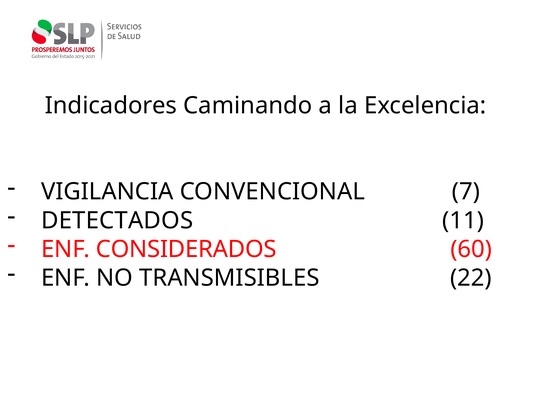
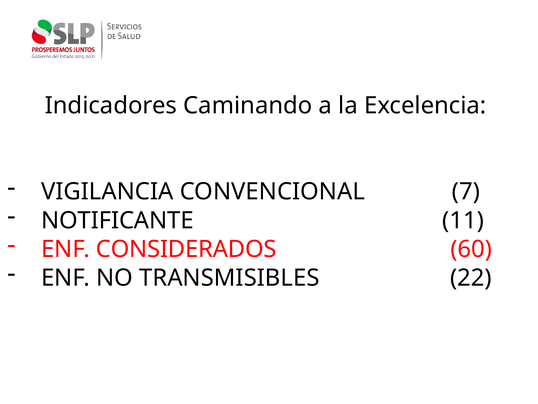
DETECTADOS: DETECTADOS -> NOTIFICANTE (117, 220)
